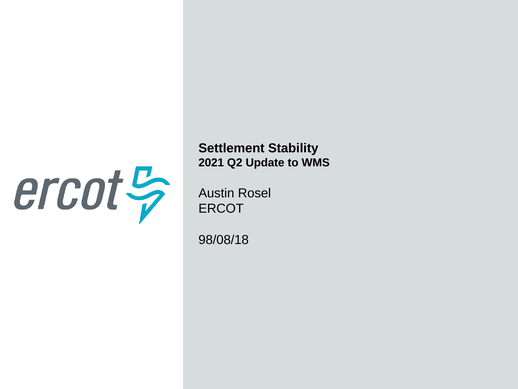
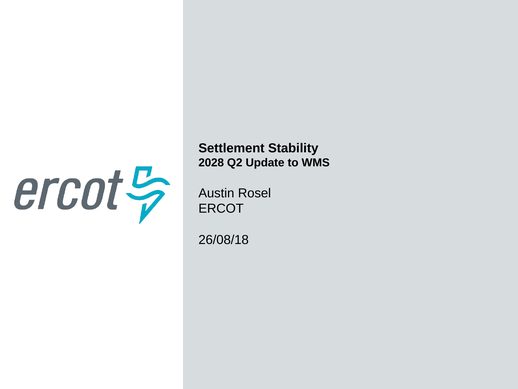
2021: 2021 -> 2028 (211, 163)
98/08/18: 98/08/18 -> 26/08/18 (224, 239)
